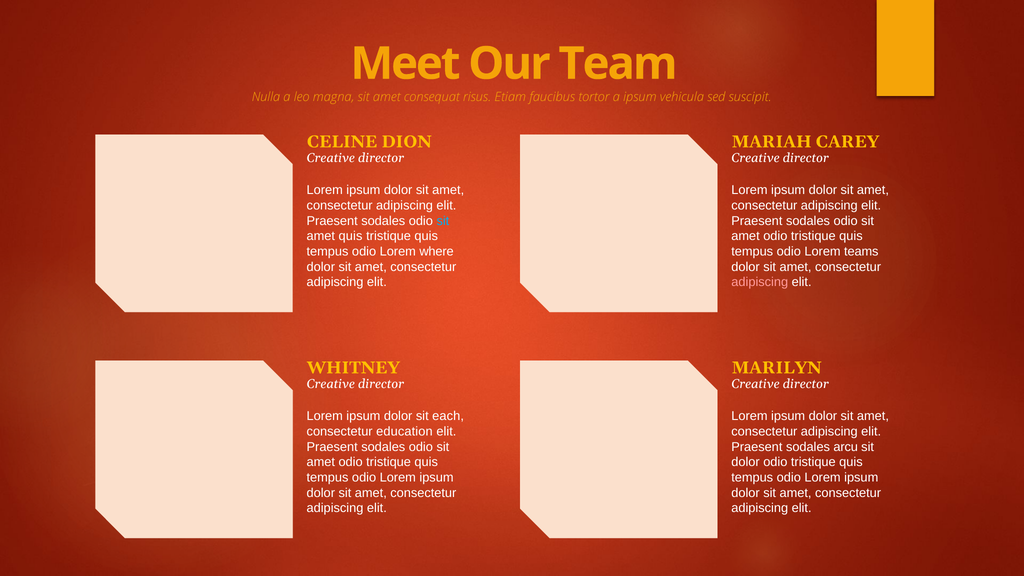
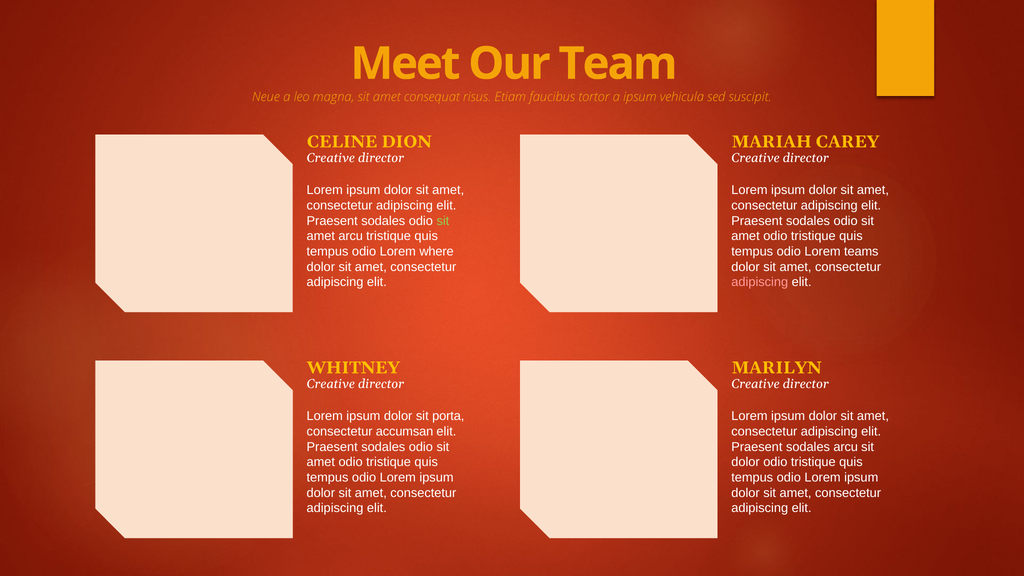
Nulla: Nulla -> Neue (266, 97)
sit colour: light blue -> light green (443, 221)
amet quis: quis -> arcu (351, 236)
each: each -> porta (448, 416)
education: education -> accumsan (405, 431)
